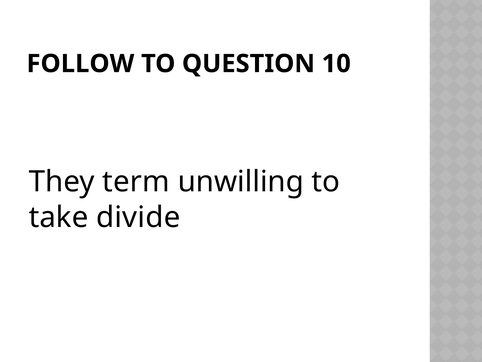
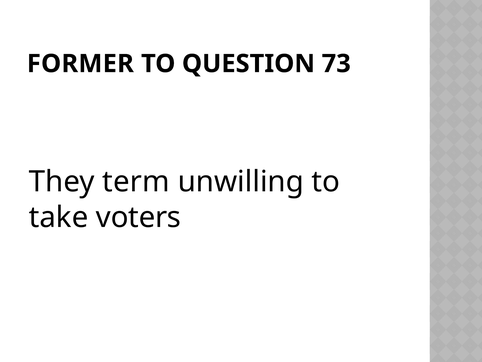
FOLLOW: FOLLOW -> FORMER (80, 64)
10: 10 -> 73 (336, 64)
divide: divide -> voters (139, 217)
